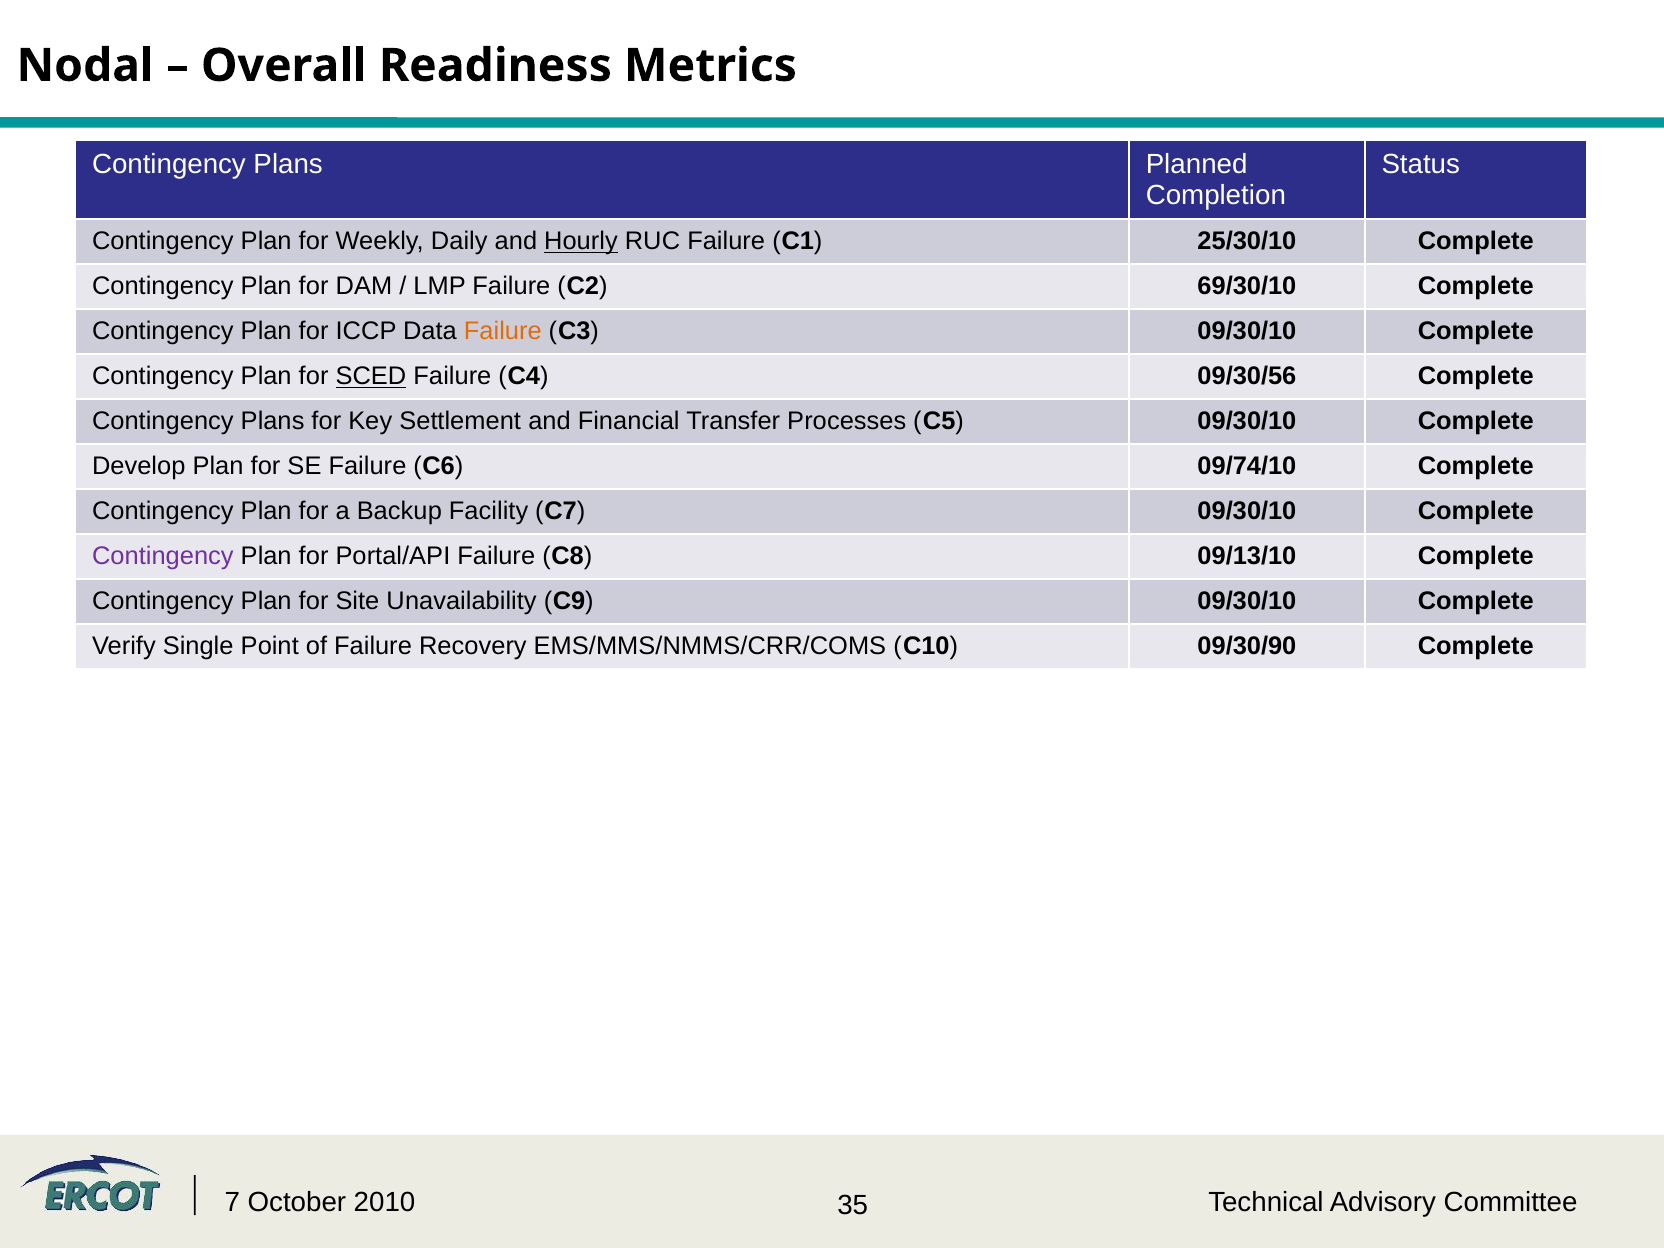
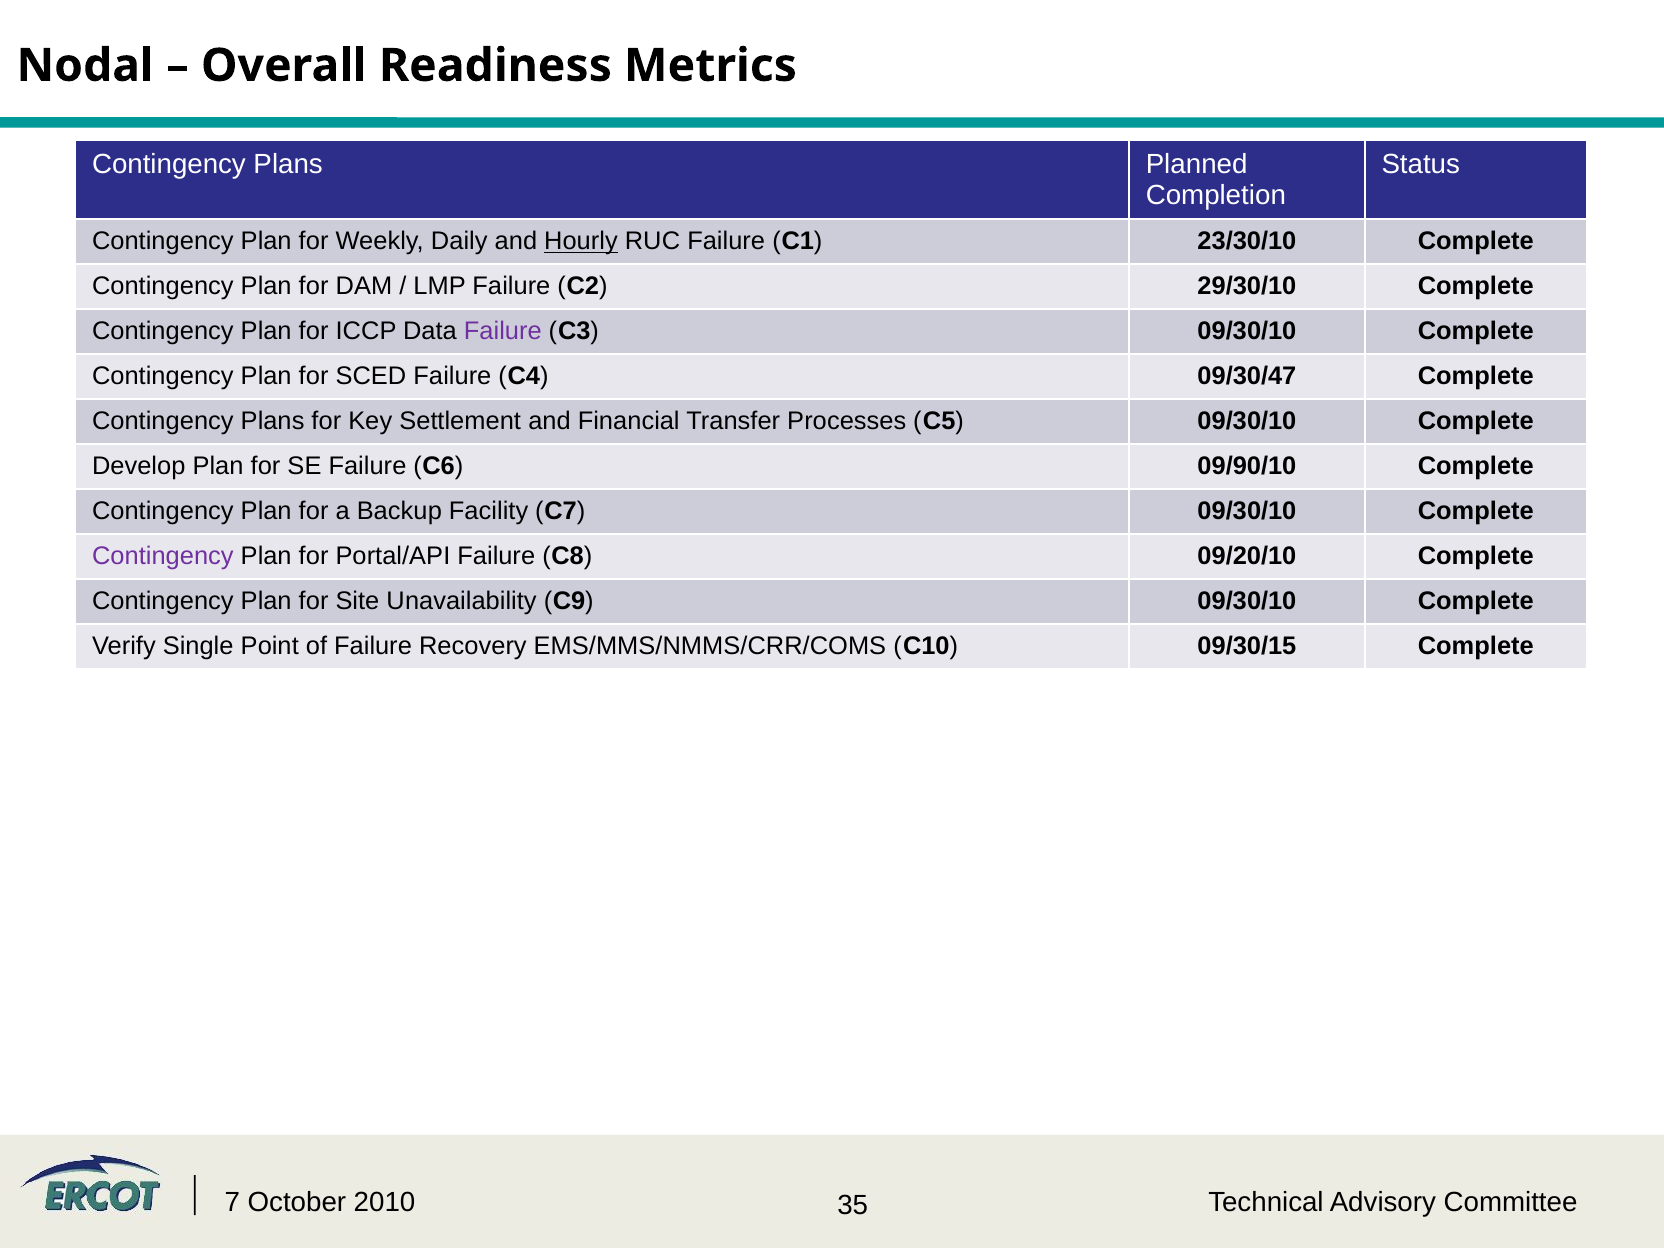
25/30/10: 25/30/10 -> 23/30/10 (1247, 242)
69/30/10: 69/30/10 -> 29/30/10 (1247, 287)
Failure colour: orange -> purple (503, 332)
SCED underline: present -> none (371, 377)
09/30/56: 09/30/56 -> 09/30/47 (1247, 377)
09/74/10: 09/74/10 -> 09/90/10 (1247, 467)
09/13/10: 09/13/10 -> 09/20/10 (1247, 557)
09/30/90: 09/30/90 -> 09/30/15 (1247, 647)
